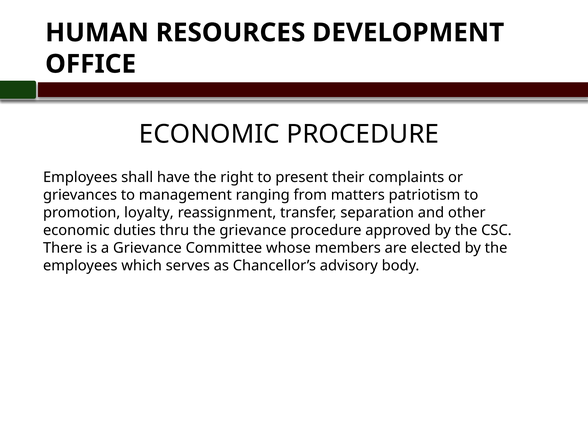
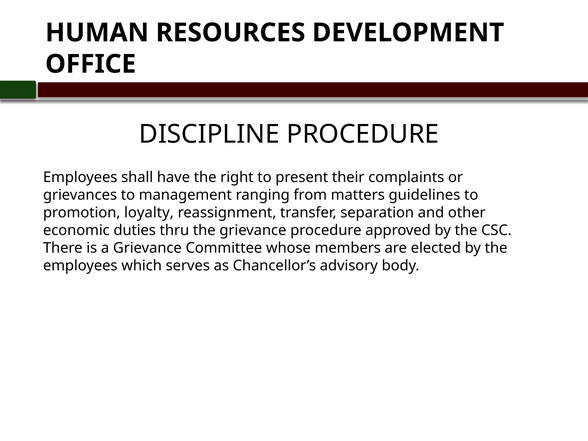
ECONOMIC: ECONOMIC -> DISCIPLINE (209, 134)
patriotism: patriotism -> guidelines (424, 195)
